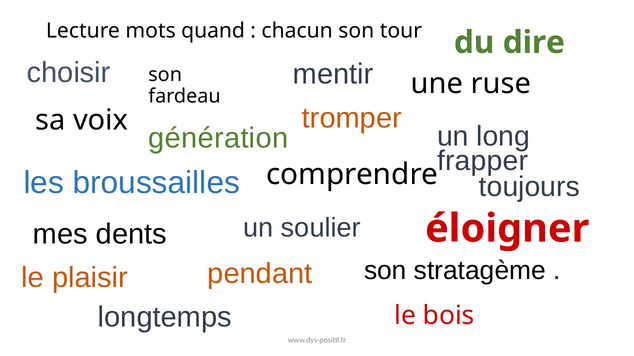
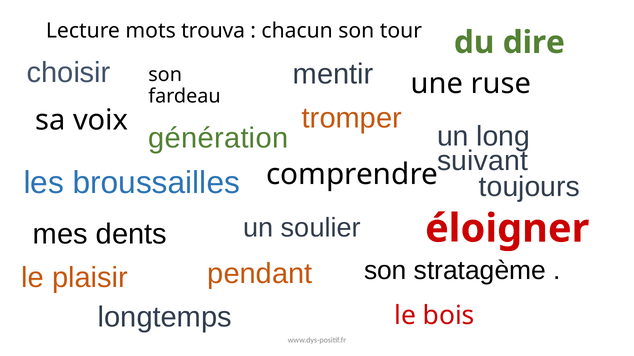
quand: quand -> trouva (213, 31)
frapper: frapper -> suivant (483, 161)
